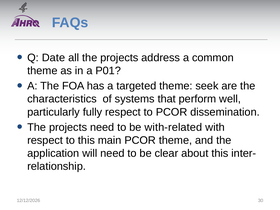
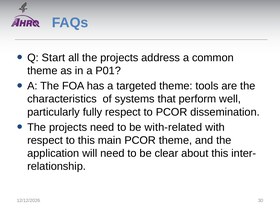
Date: Date -> Start (53, 58)
seek: seek -> tools (207, 86)
